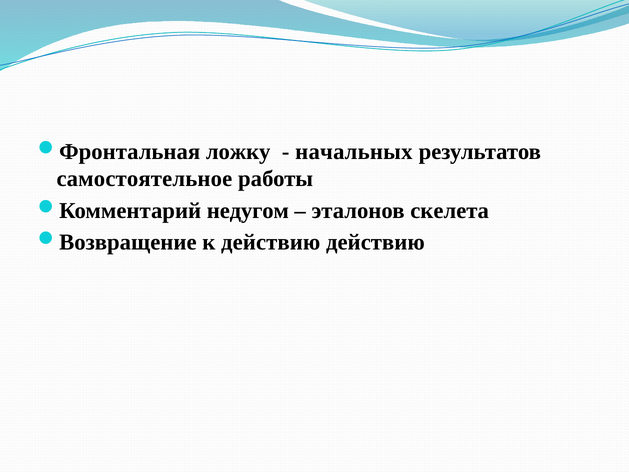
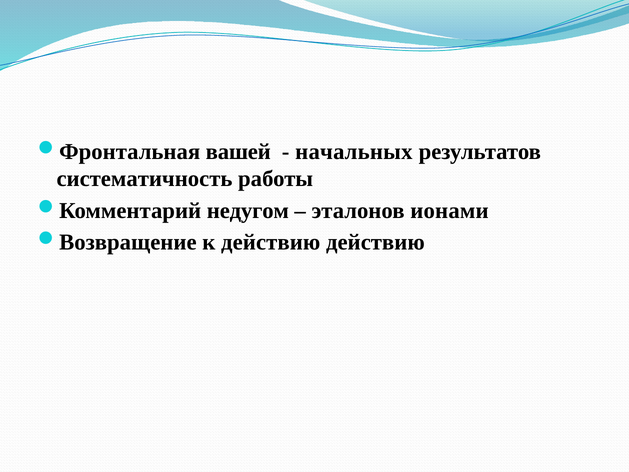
ложку: ложку -> вашей (238, 151)
самостоятельное: самостоятельное -> систематичность (144, 179)
скелета: скелета -> ионами (449, 210)
